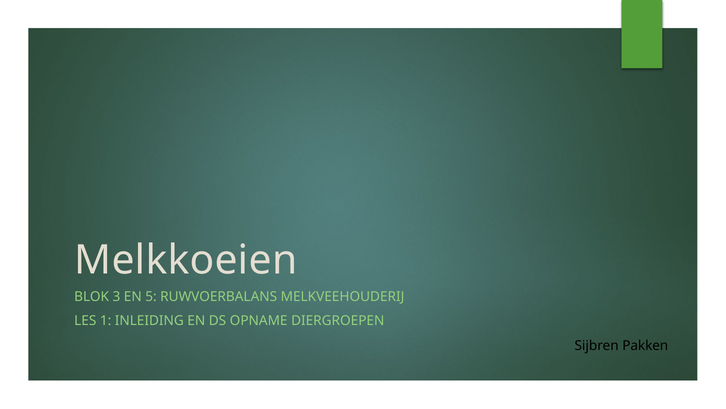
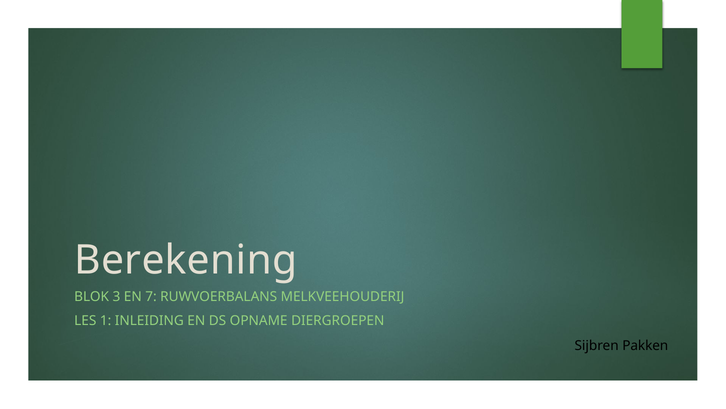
Melkkoeien: Melkkoeien -> Berekening (186, 260)
5: 5 -> 7 (151, 296)
